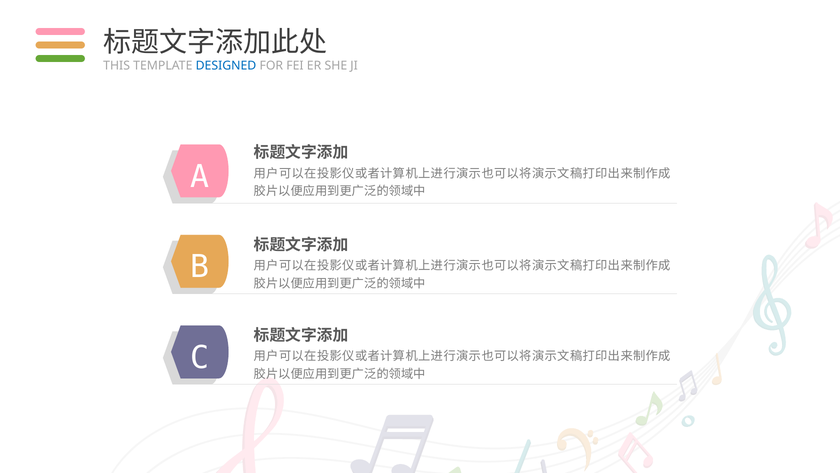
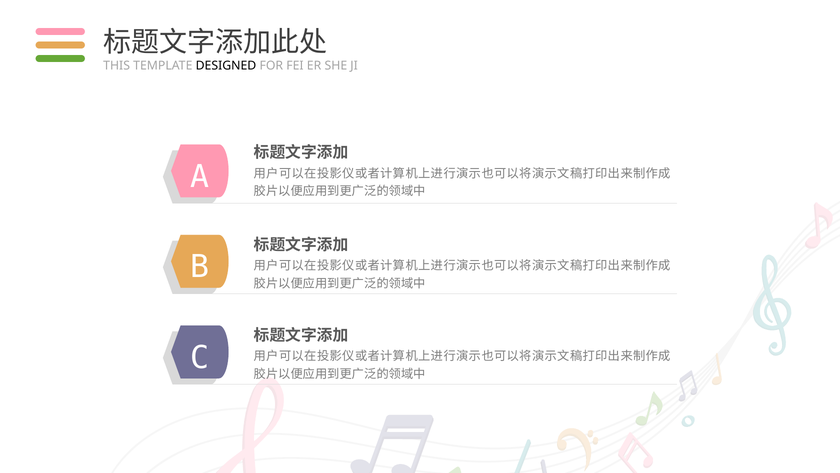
DESIGNED colour: blue -> black (226, 66)
